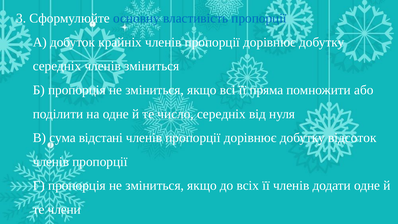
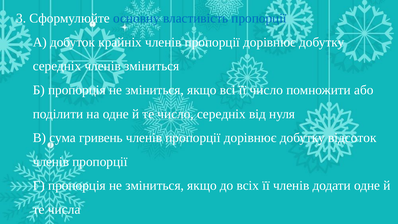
її пряма: пряма -> число (266, 90)
відстані: відстані -> гривень (101, 138)
члени: члени -> числа (64, 209)
